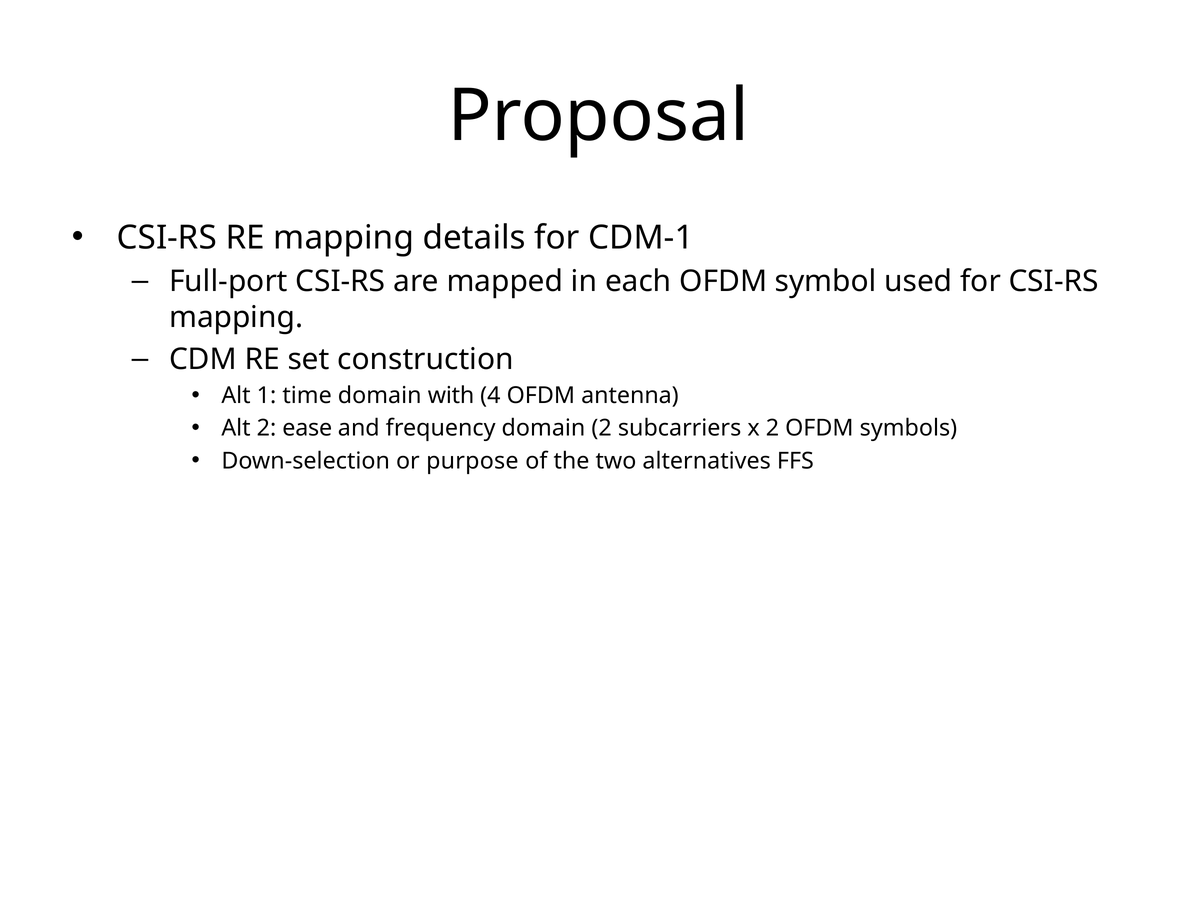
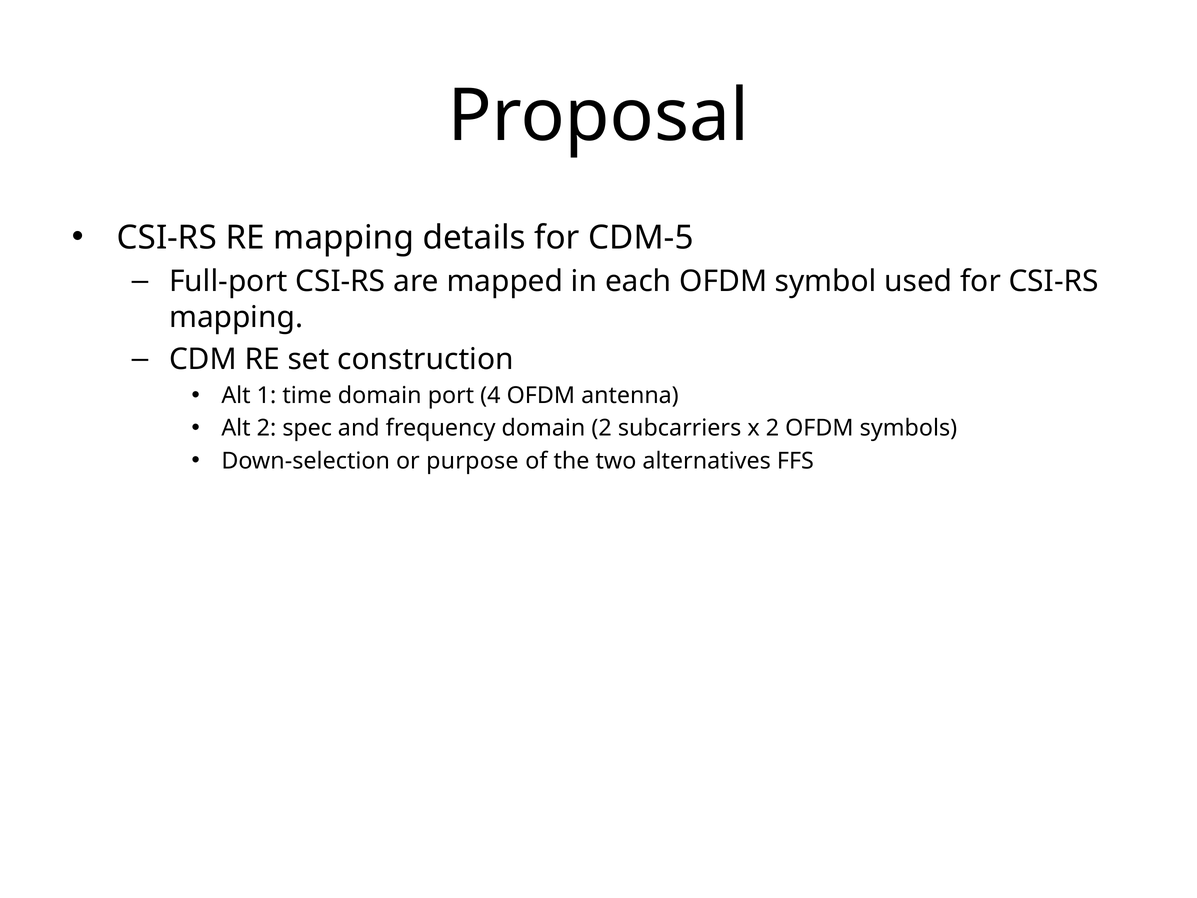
CDM-1: CDM-1 -> CDM-5 (641, 238)
with: with -> port (451, 395)
ease: ease -> spec (307, 428)
